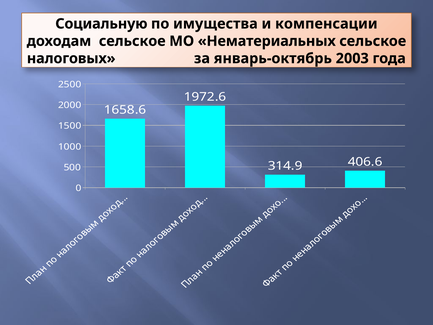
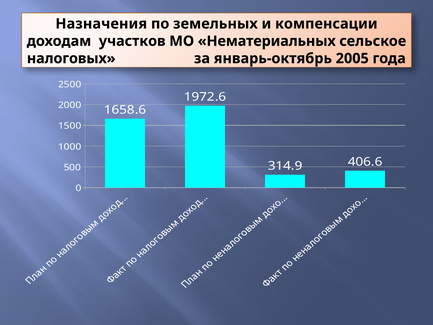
Социальную: Социальную -> Назначения (101, 24)
имущества: имущества -> земельных (215, 24)
доходам сельское: сельское -> участков (132, 41)
2003: 2003 -> 2005 (352, 58)
